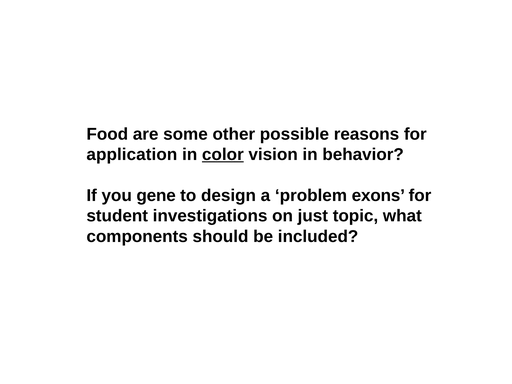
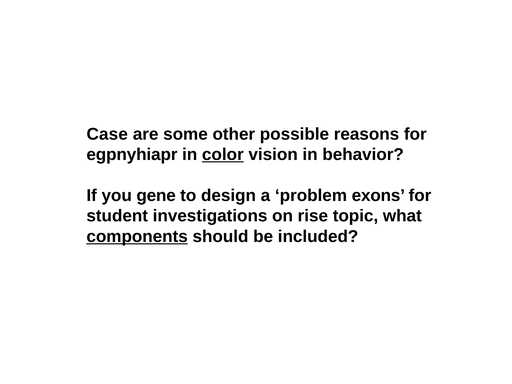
Food: Food -> Case (107, 134)
application: application -> egpnyhiapr (132, 155)
just: just -> rise (313, 216)
components underline: none -> present (137, 236)
